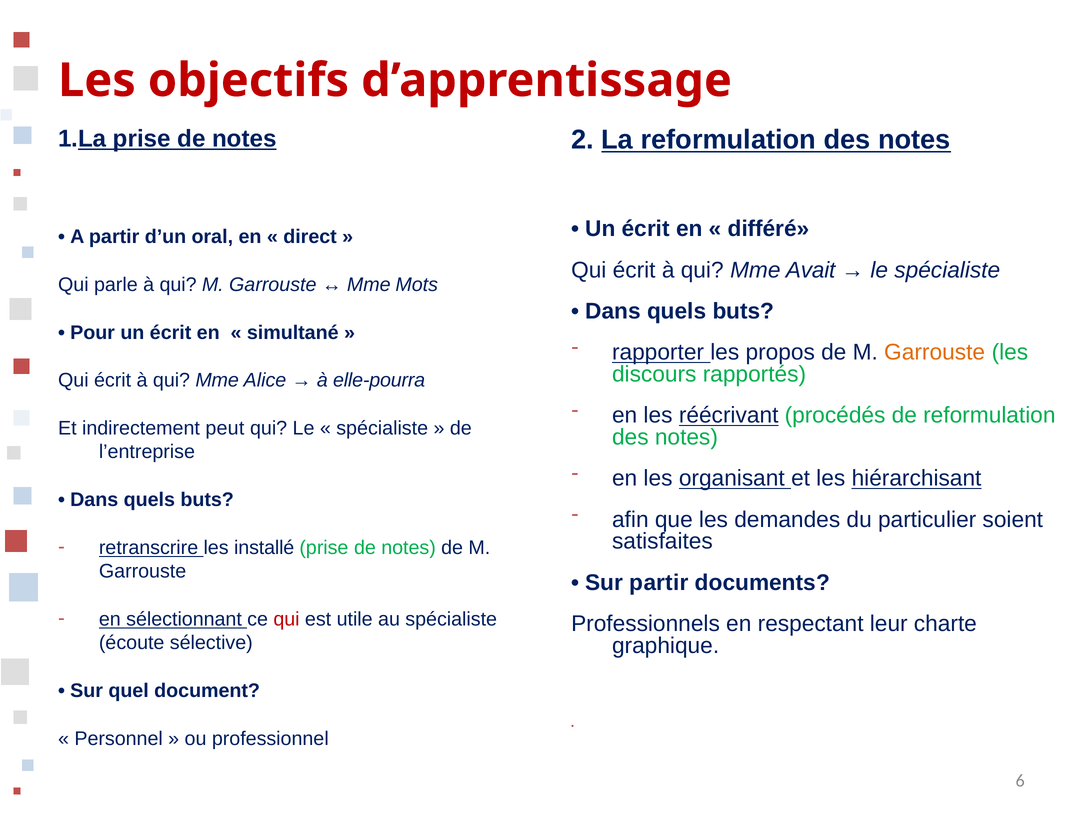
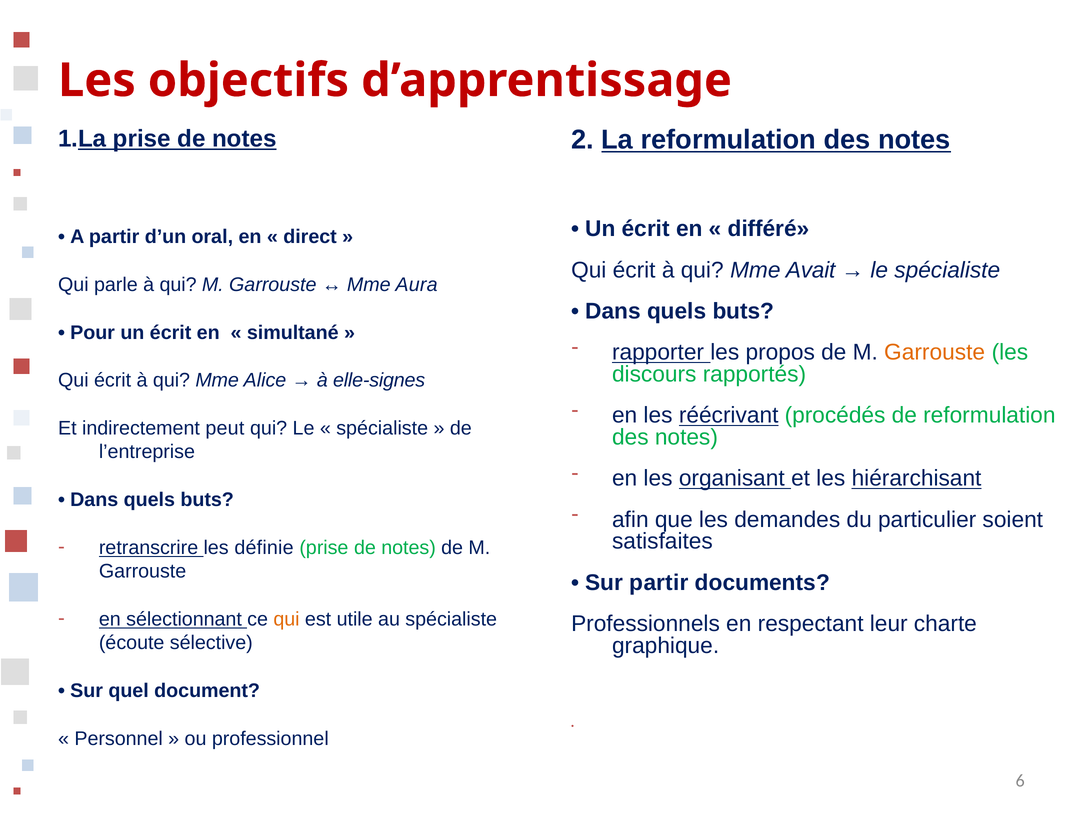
Mots: Mots -> Aura (417, 284)
elle-pourra: elle-pourra -> elle-signes (379, 380)
installé: installé -> définie (264, 547)
qui colour: red -> orange (286, 619)
